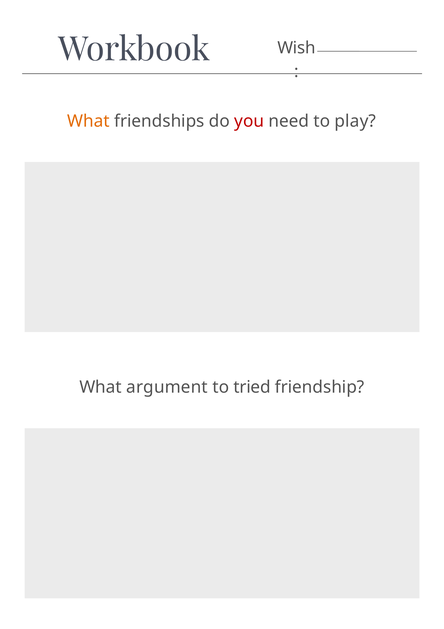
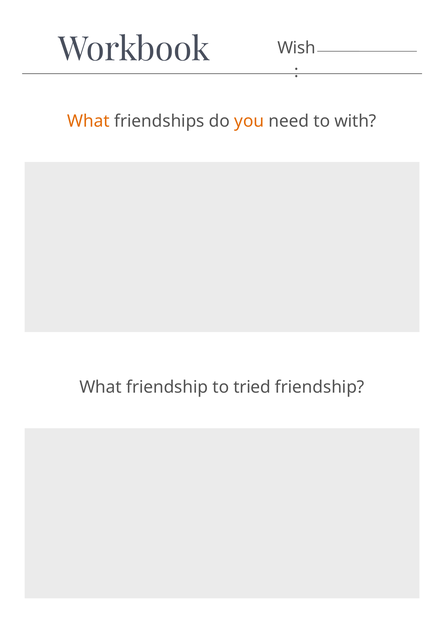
you colour: red -> orange (249, 121)
play: play -> with (355, 121)
What argument: argument -> friendship (167, 387)
